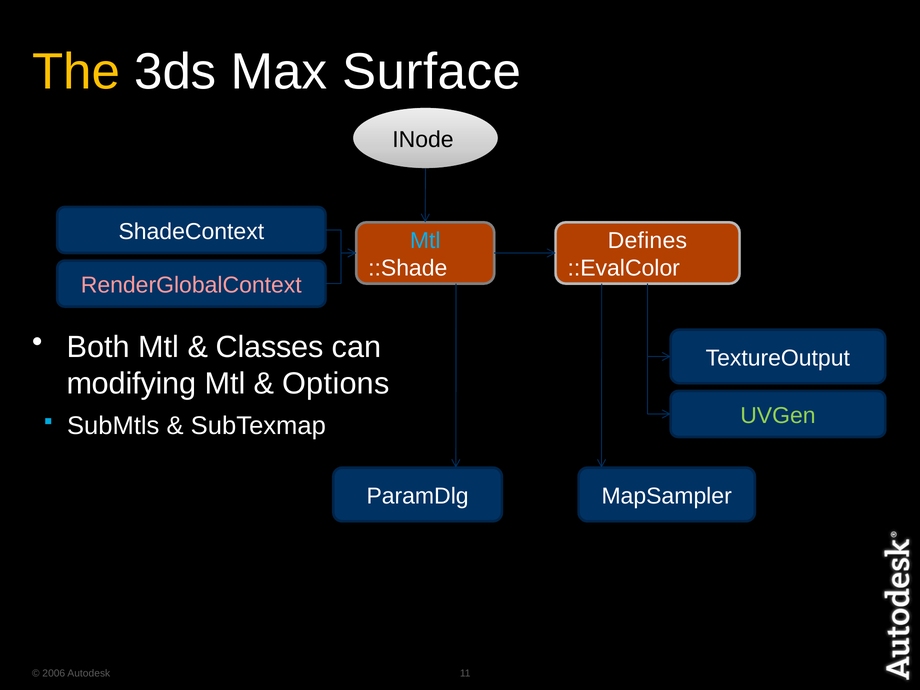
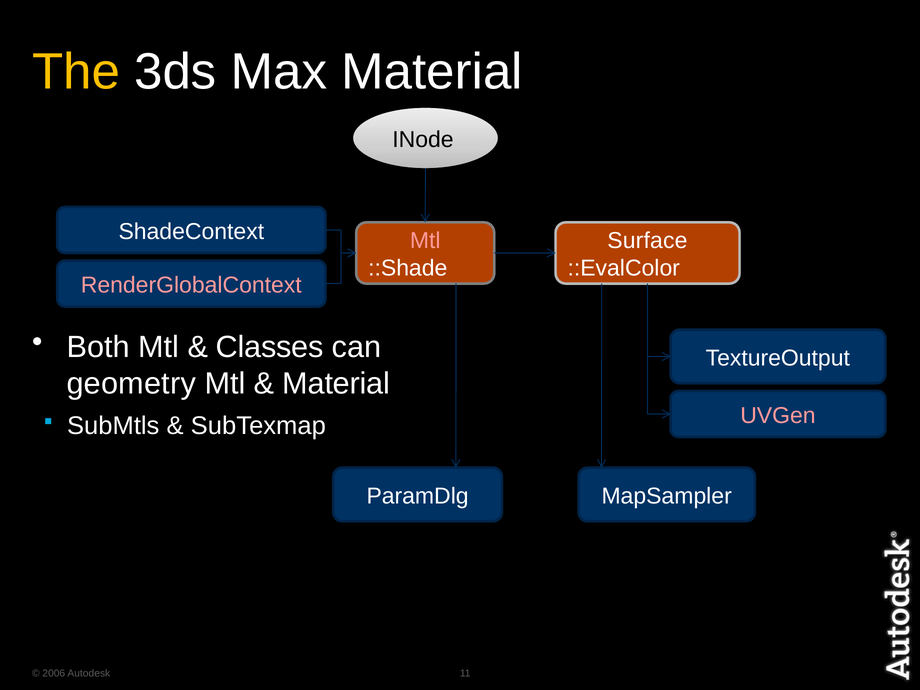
Max Surface: Surface -> Material (432, 72)
Mtl colour: light blue -> pink (425, 241)
Defines: Defines -> Surface (647, 241)
modifying: modifying -> geometry (131, 384)
Options: Options -> Material (336, 384)
UVGen colour: light green -> pink (778, 416)
